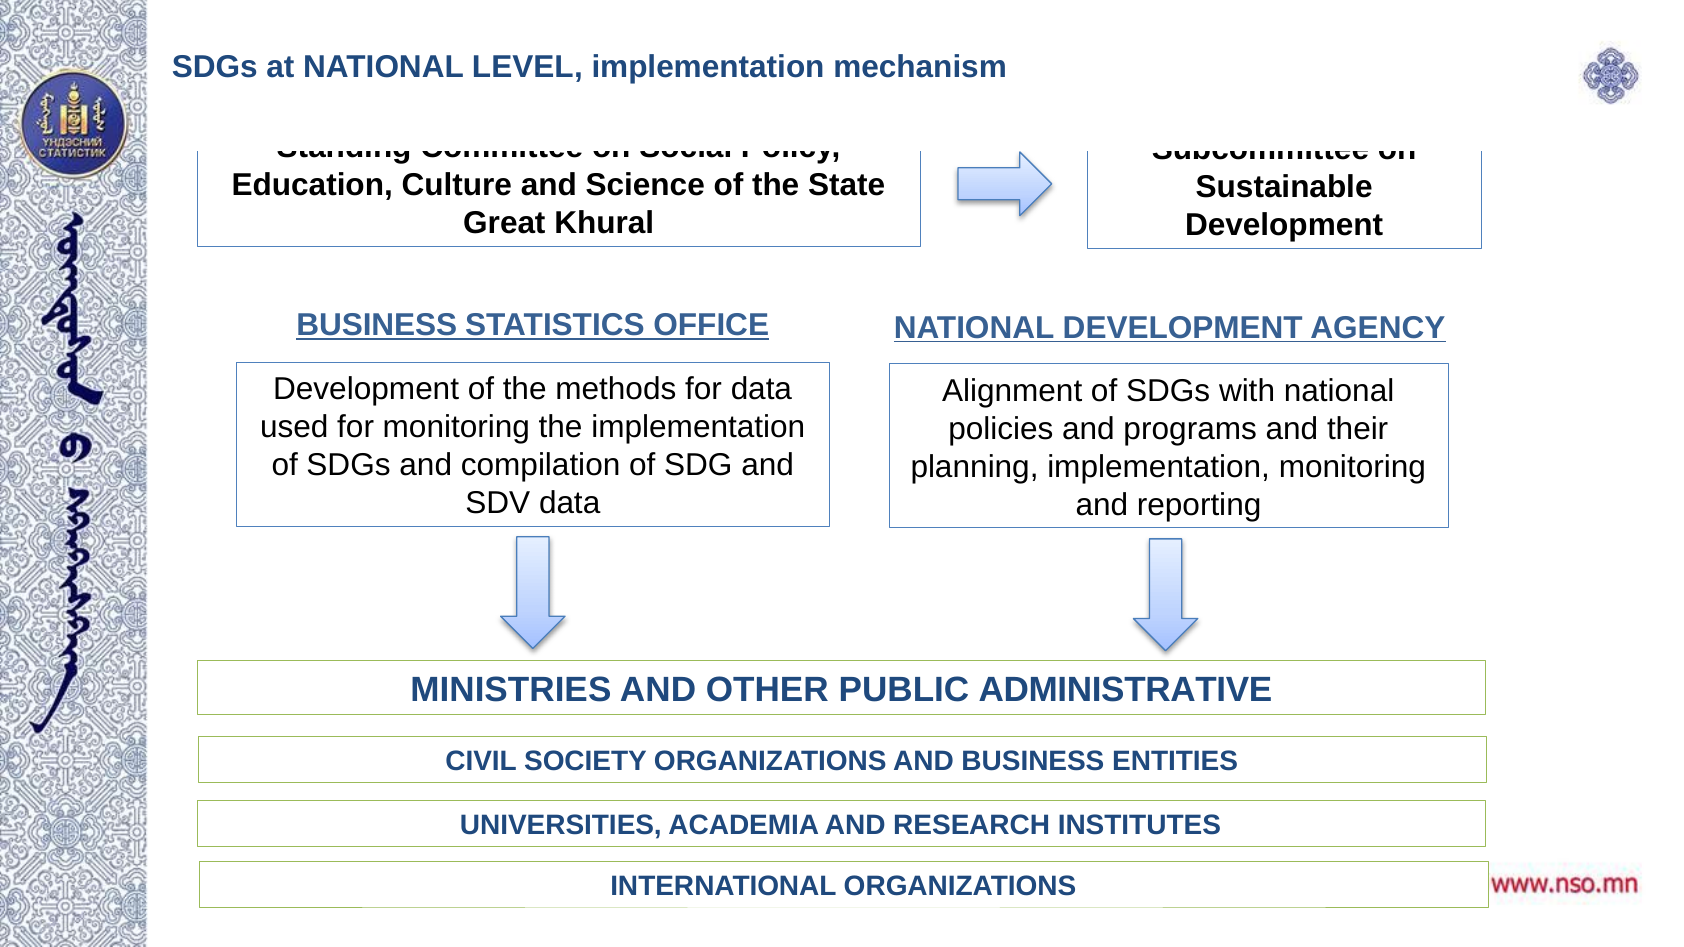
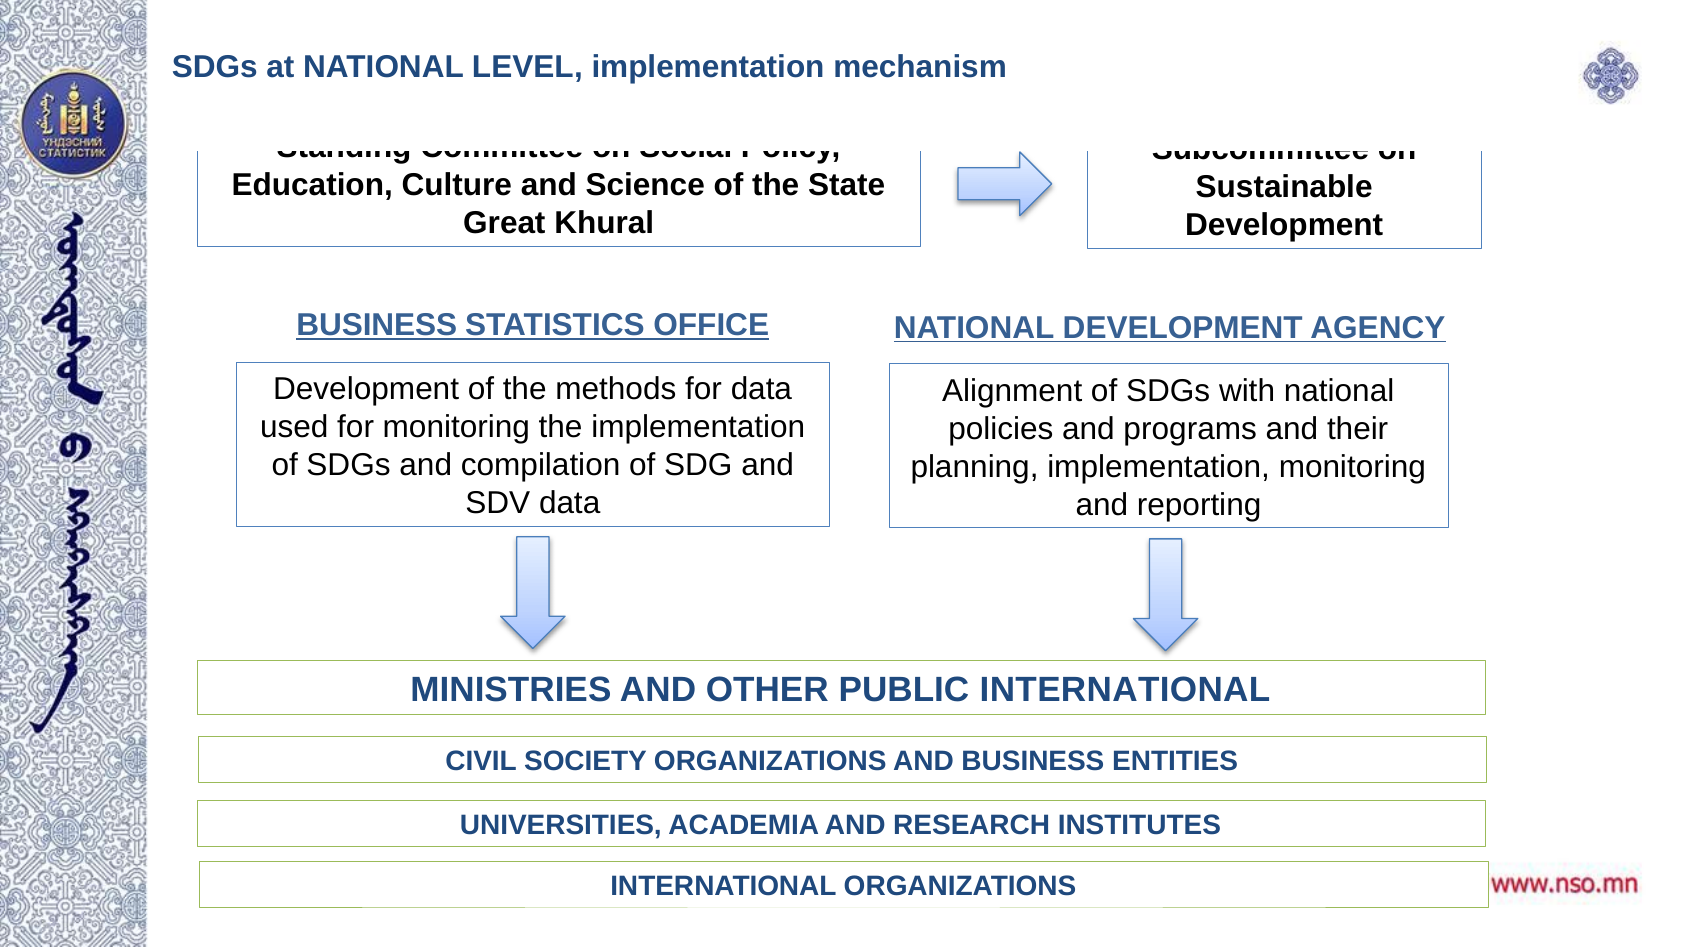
PUBLIC ADMINISTRATIVE: ADMINISTRATIVE -> INTERNATIONAL (1125, 690)
